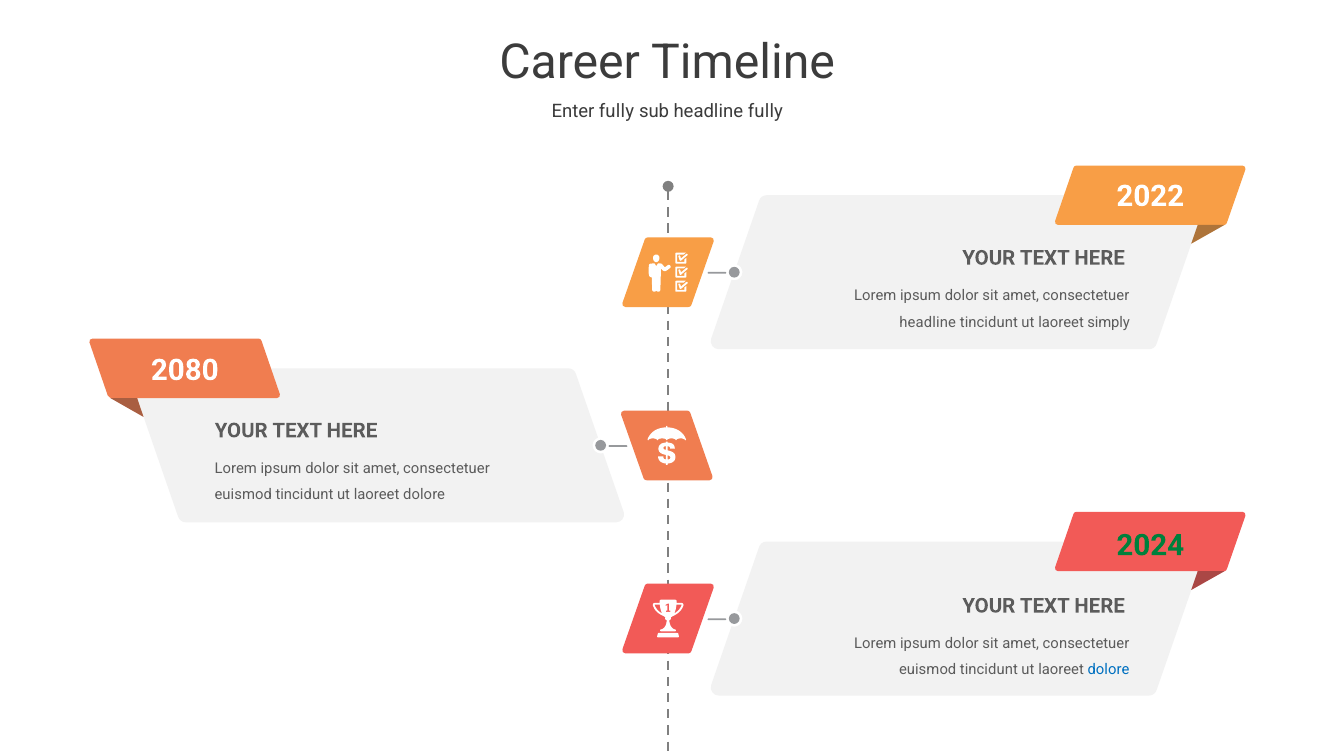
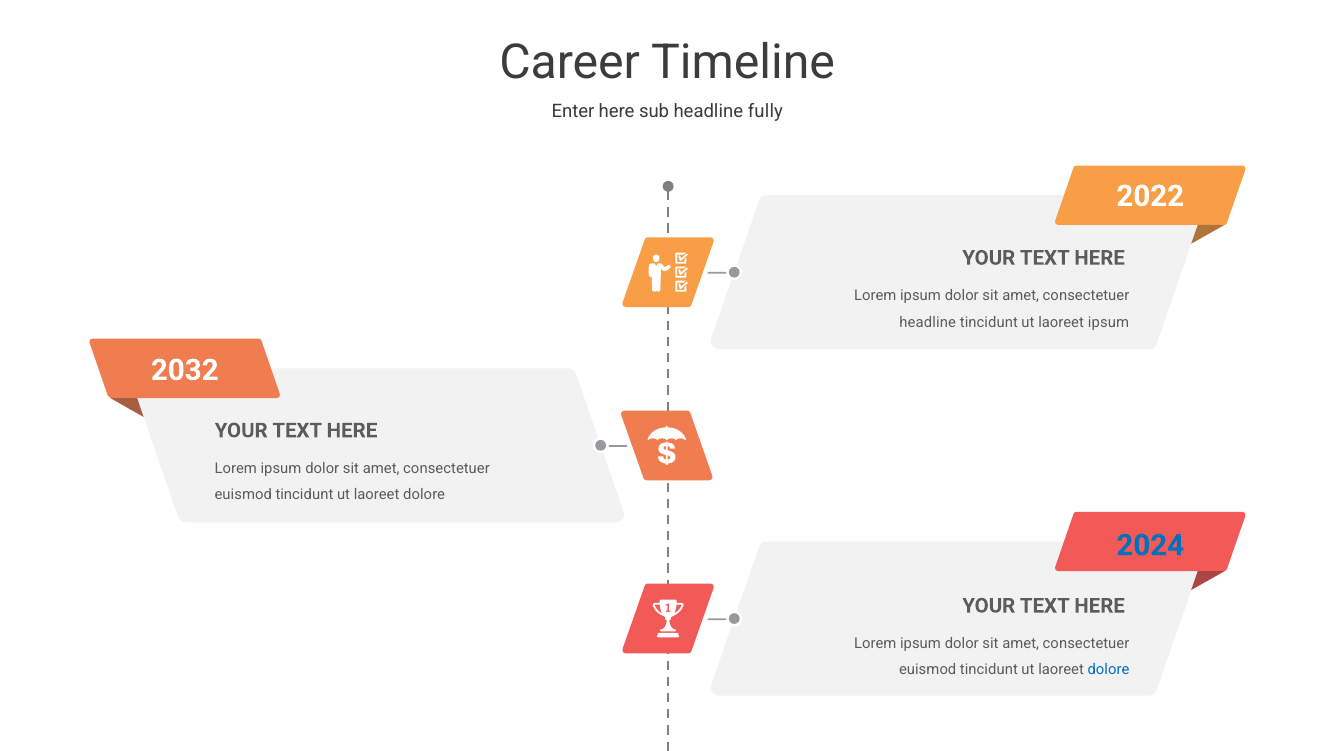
Enter fully: fully -> here (617, 111)
laoreet simply: simply -> ipsum (1108, 322)
2080: 2080 -> 2032 (185, 370)
2024 colour: green -> blue (1150, 545)
